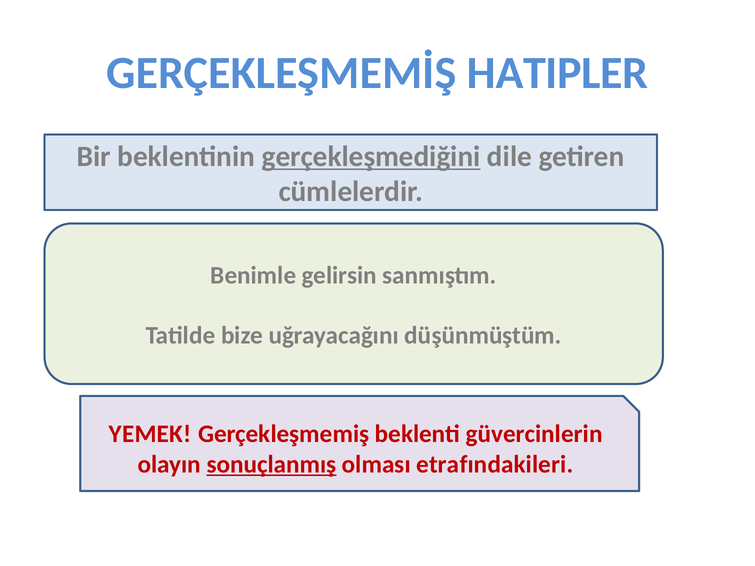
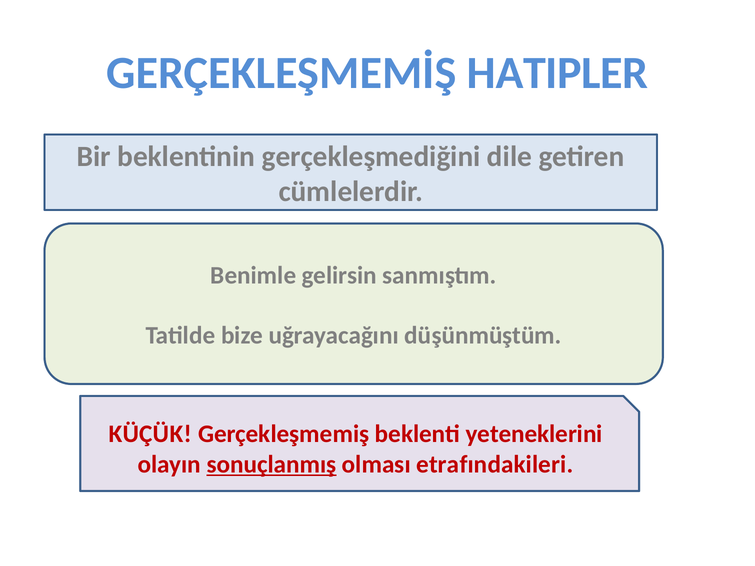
gerçekleşmediğini underline: present -> none (371, 157)
YEMEK: YEMEK -> KÜÇÜK (150, 434)
güvercinlerin: güvercinlerin -> yeteneklerini (534, 434)
